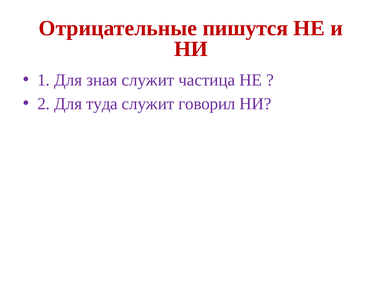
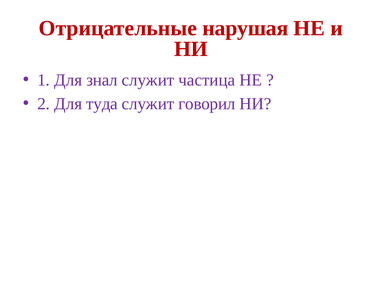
пишутся: пишутся -> нарушая (245, 28)
зная: зная -> знал (102, 80)
